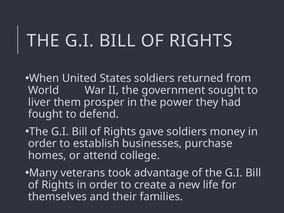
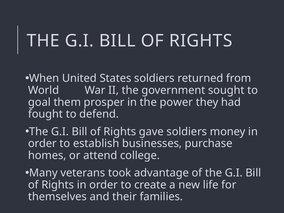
liver: liver -> goal (39, 102)
